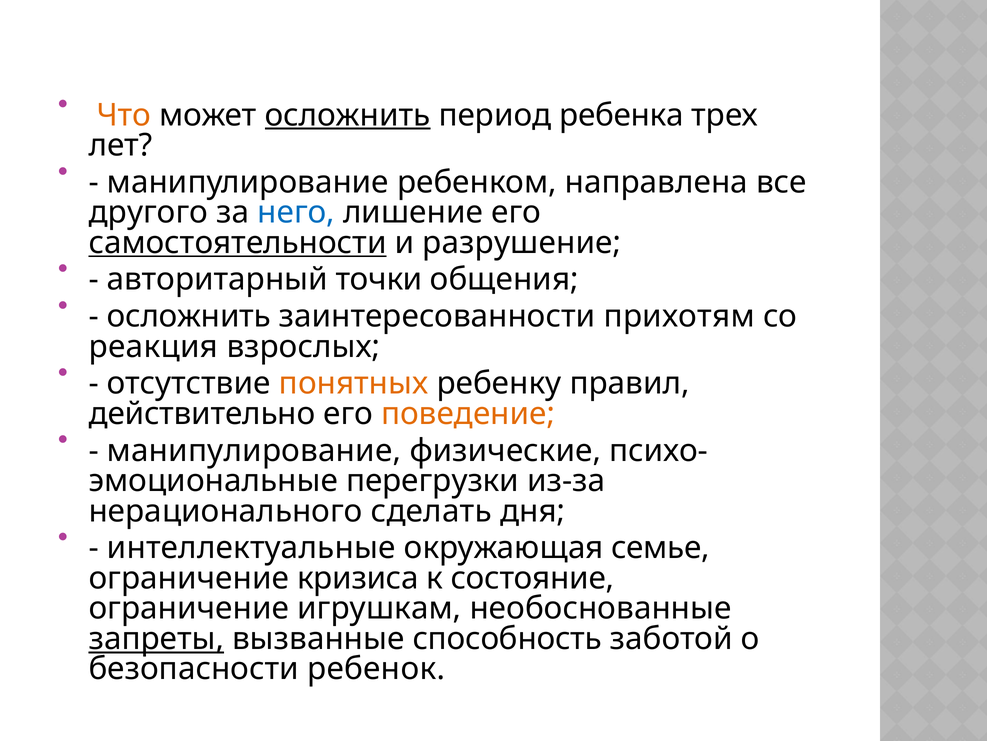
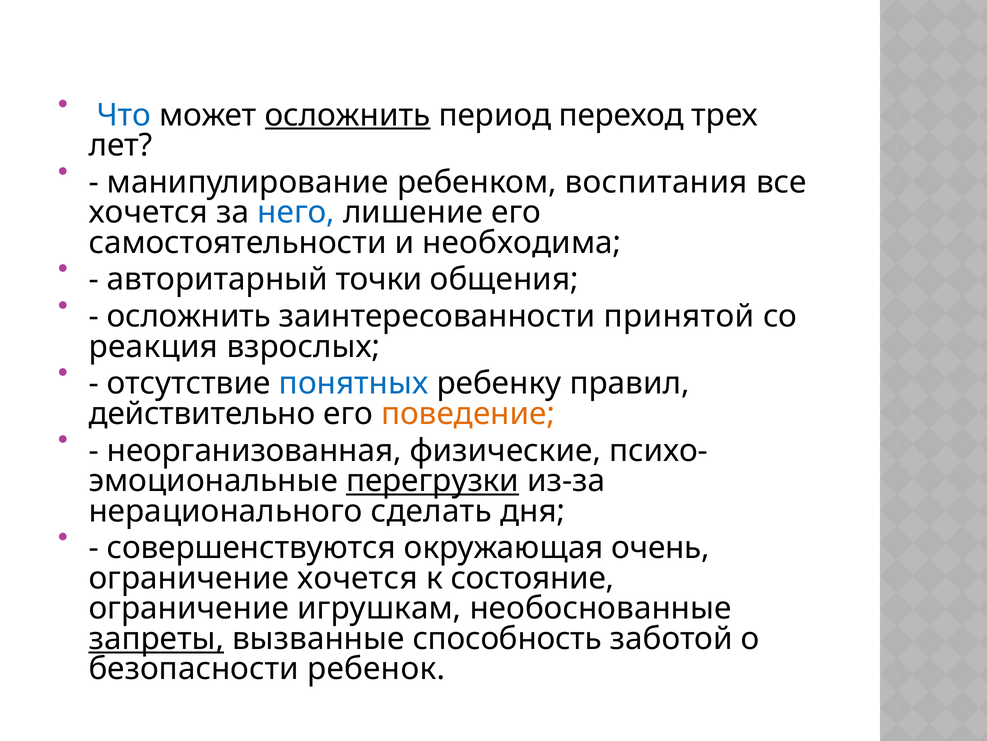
Что colour: orange -> blue (124, 115)
ребенка: ребенка -> переход (621, 115)
направлена: направлена -> воспитания (656, 182)
другого: другого -> хочется (148, 212)
самостоятельности underline: present -> none (238, 242)
разрушение: разрушение -> необходима (522, 242)
прихотям: прихотям -> принятой (679, 316)
понятных colour: orange -> blue (354, 383)
манипулирование: манипулирование -> неорганизованная (254, 450)
перегрузки underline: none -> present (433, 480)
интеллектуальные: интеллектуальные -> совершенствуются (251, 547)
семье: семье -> очень (660, 547)
ограничение кризиса: кризиса -> хочется (358, 578)
